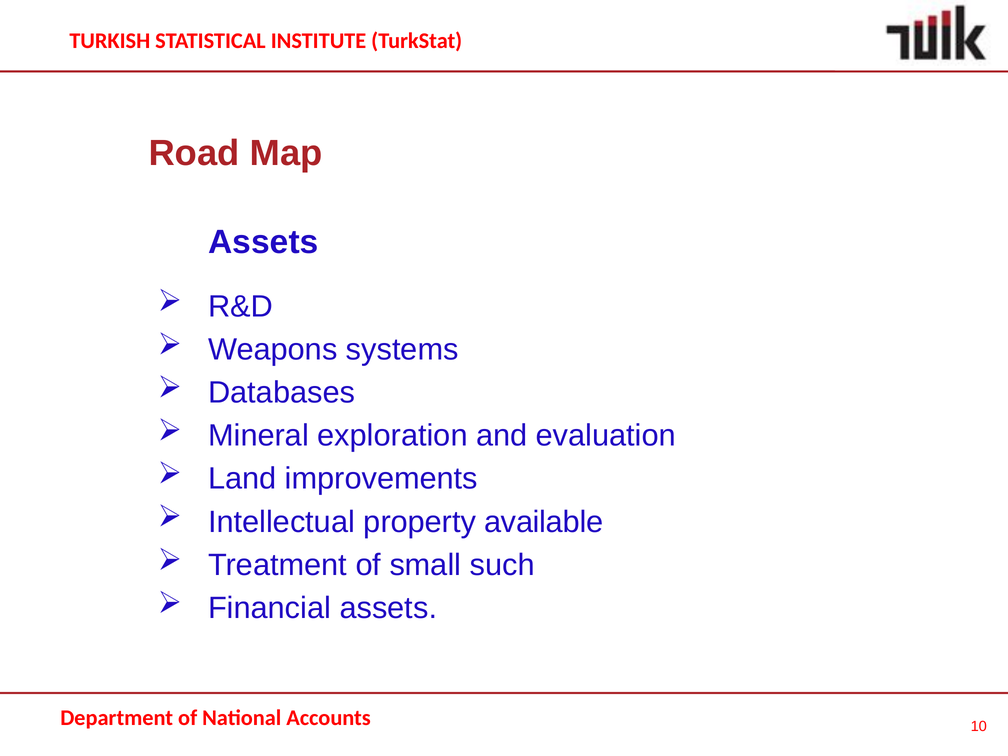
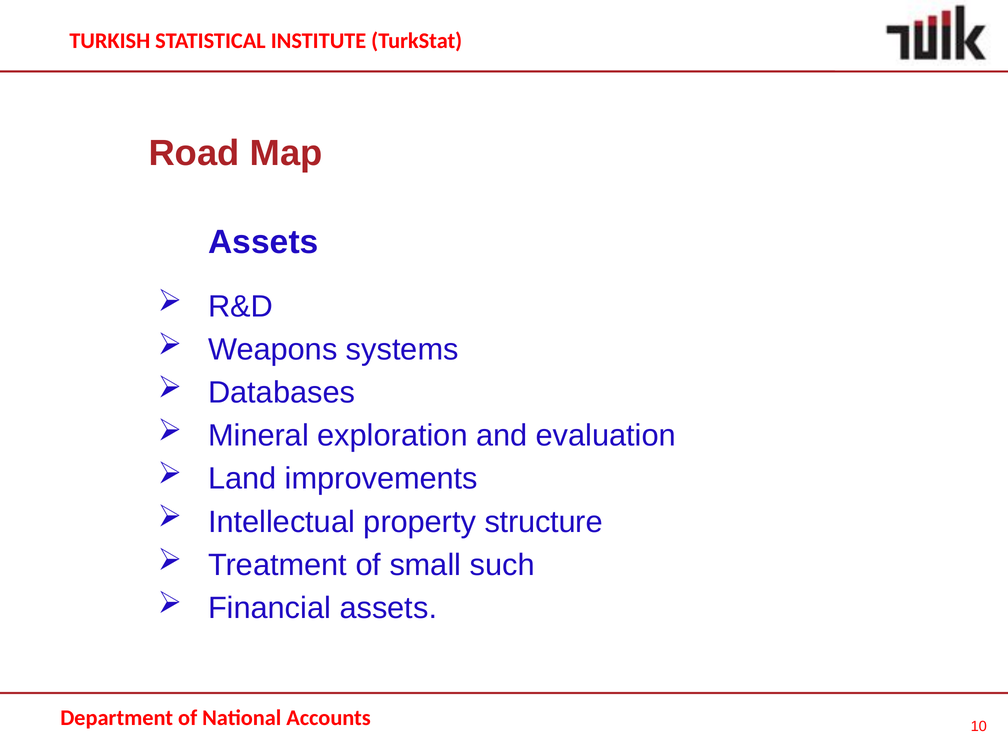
available: available -> structure (544, 522)
